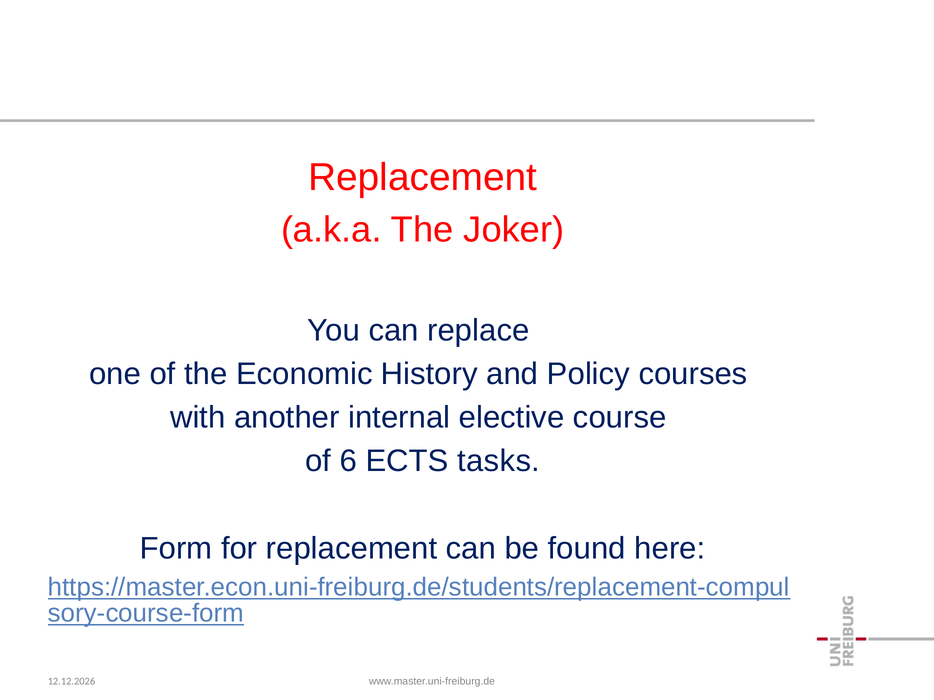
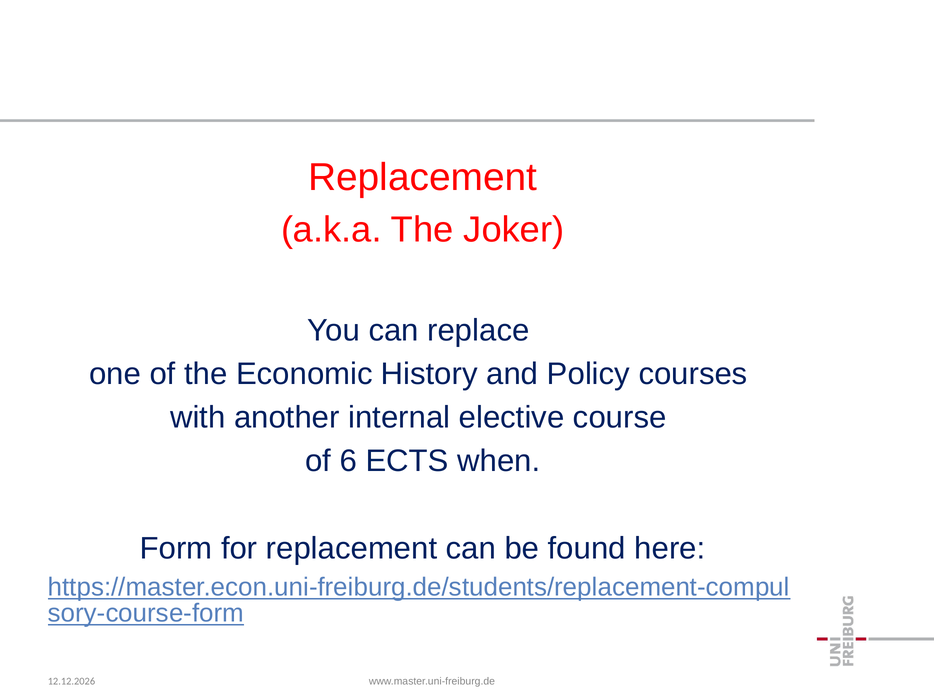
tasks: tasks -> when (499, 462)
